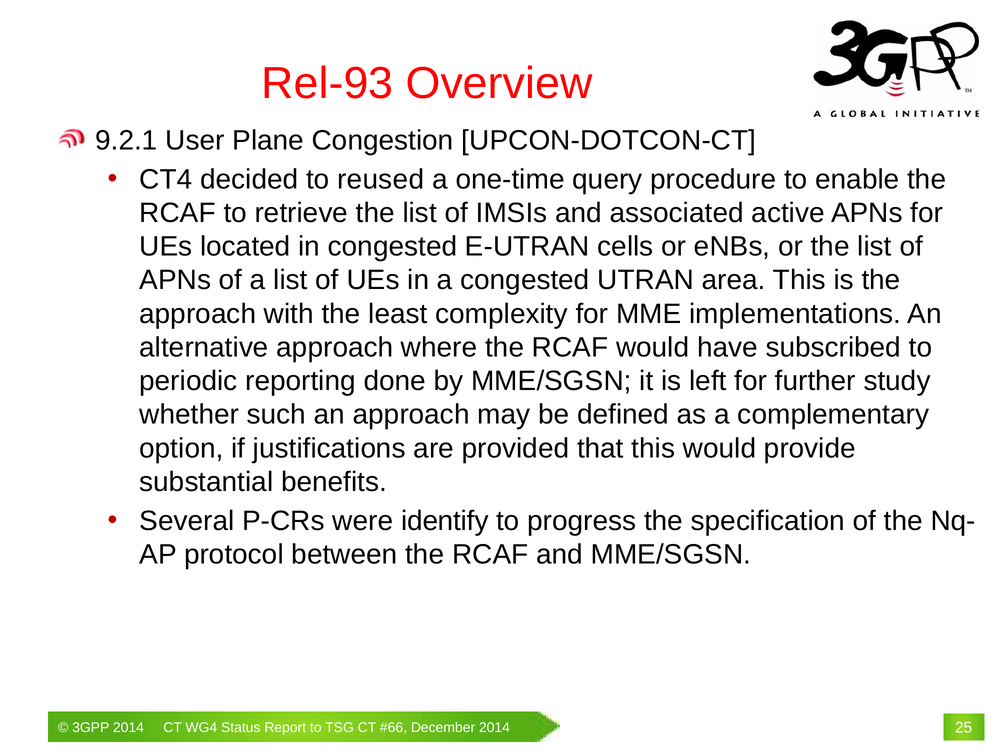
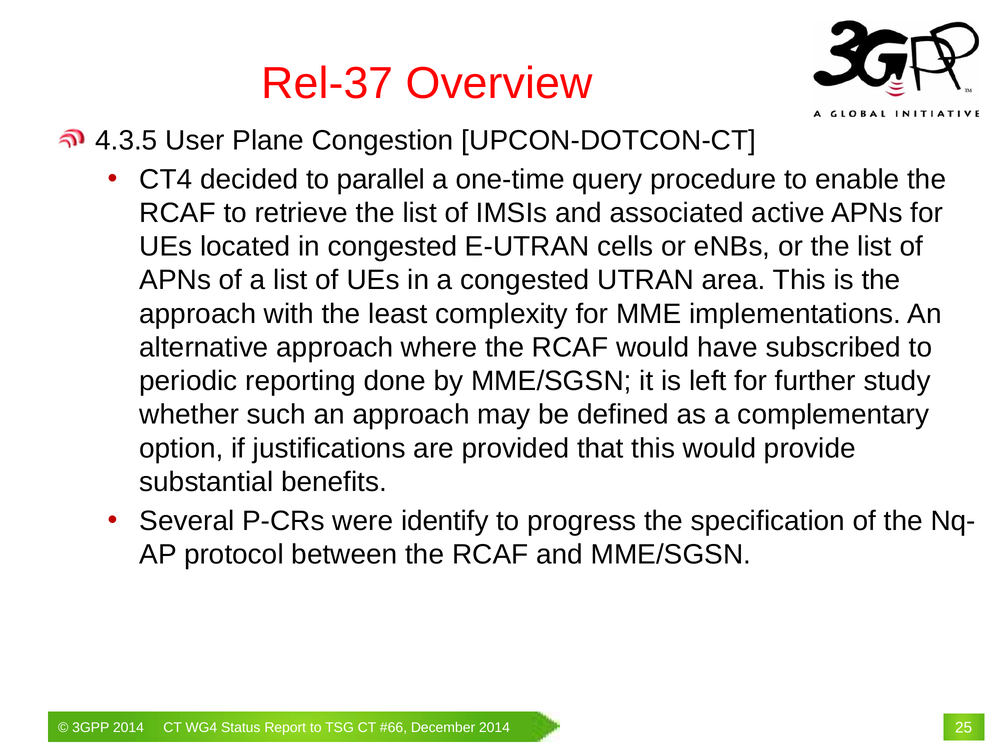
Rel-93: Rel-93 -> Rel-37 (327, 83)
9.2.1: 9.2.1 -> 4.3.5 (126, 140)
reused: reused -> parallel (381, 179)
